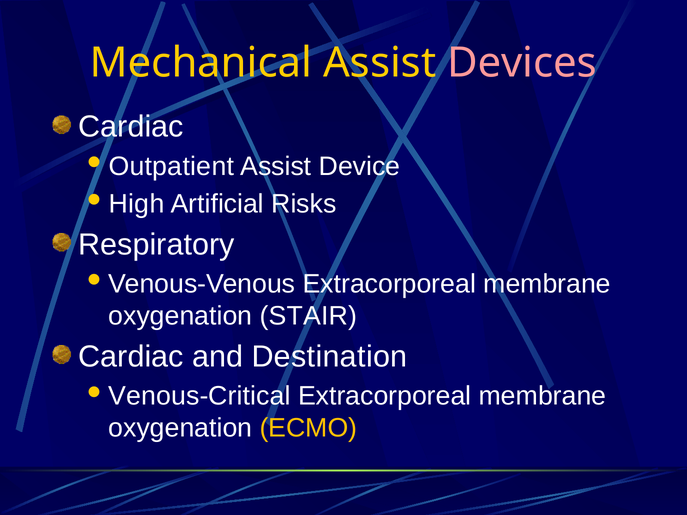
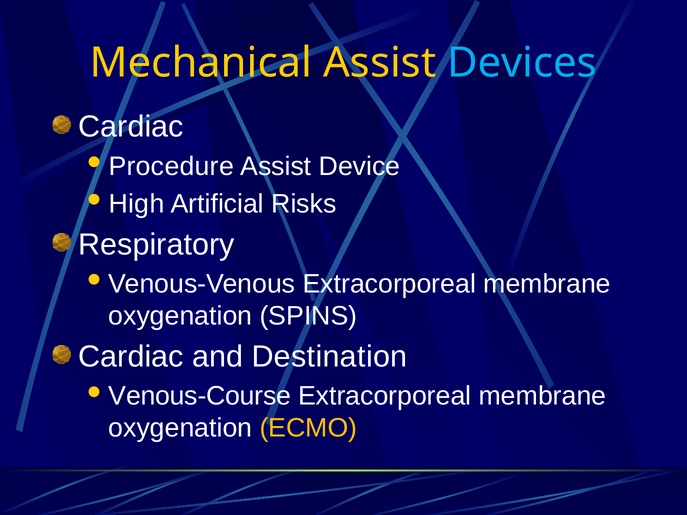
Devices colour: pink -> light blue (522, 63)
Outpatient: Outpatient -> Procedure (171, 166)
STAIR: STAIR -> SPINS (308, 316)
Venous-Critical: Venous-Critical -> Venous-Course (200, 396)
